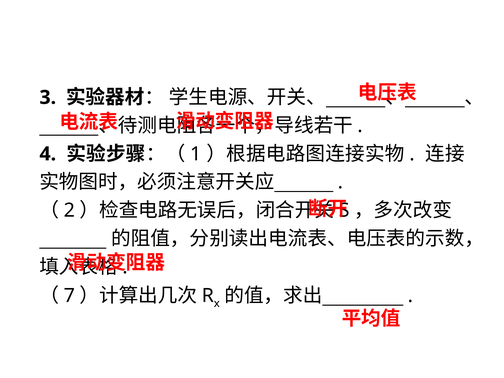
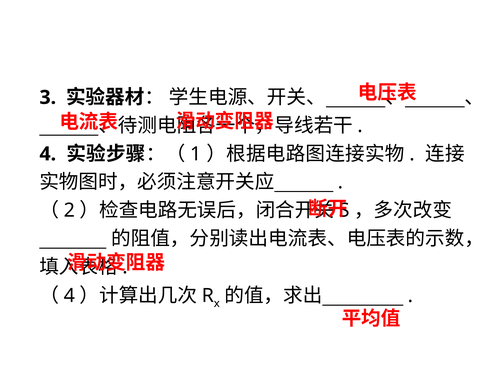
7: 7 -> 4 (69, 296)
